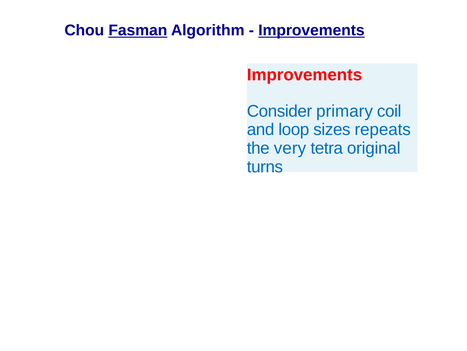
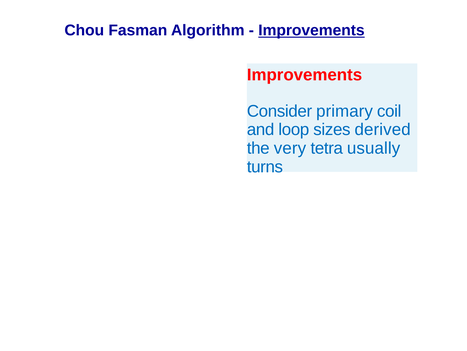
Fasman underline: present -> none (138, 30)
repeats: repeats -> derived (383, 129)
original: original -> usually (374, 148)
